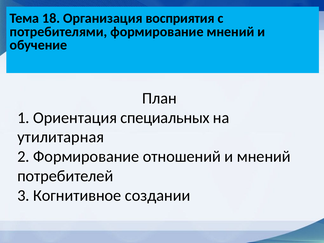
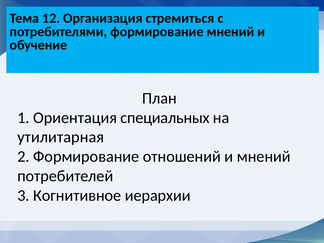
18: 18 -> 12 (51, 18)
восприятия: восприятия -> стремиться (180, 18)
создании: создании -> иерархии (158, 195)
